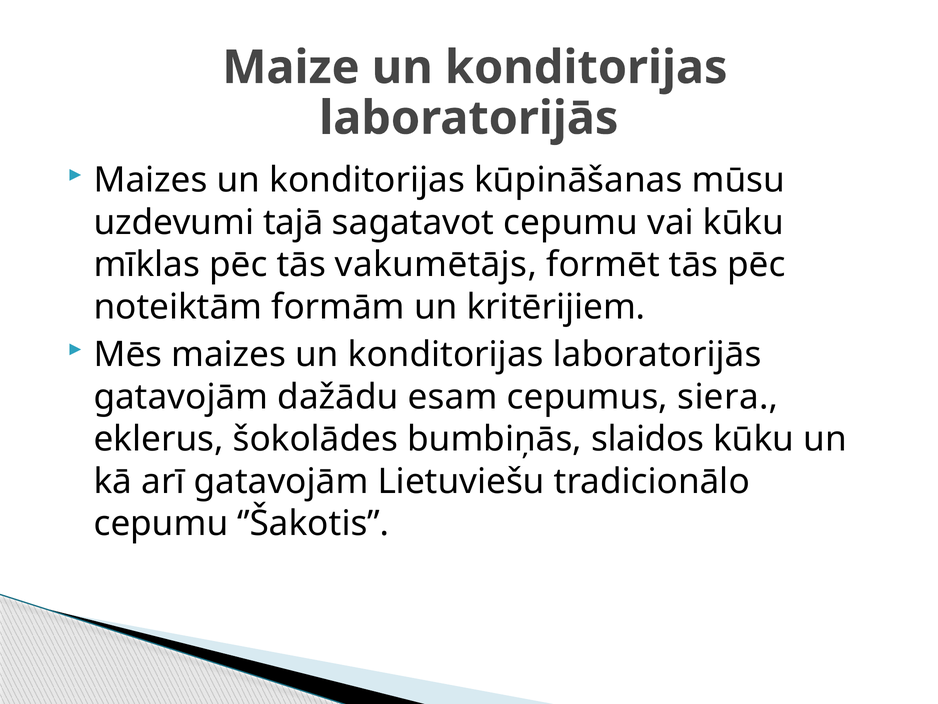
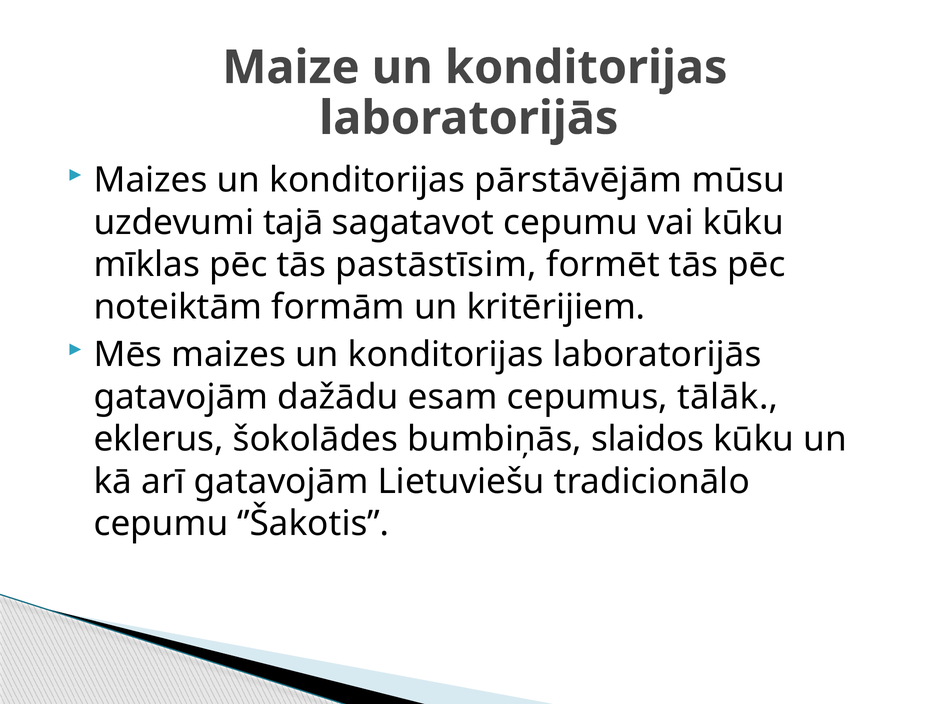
kūpināšanas: kūpināšanas -> pārstāvējām (578, 180)
vakumētājs: vakumētājs -> pastāstīsim (436, 265)
siera: siera -> tālāk (728, 397)
